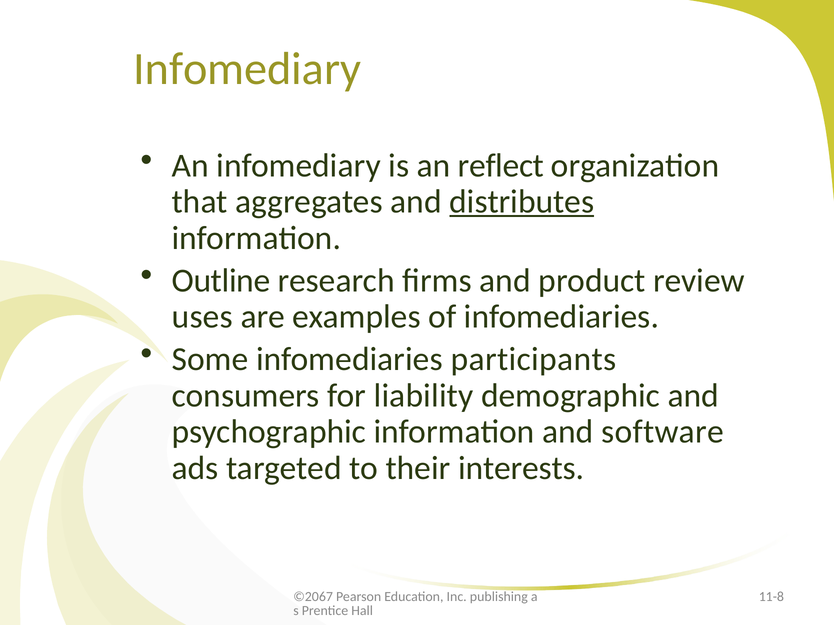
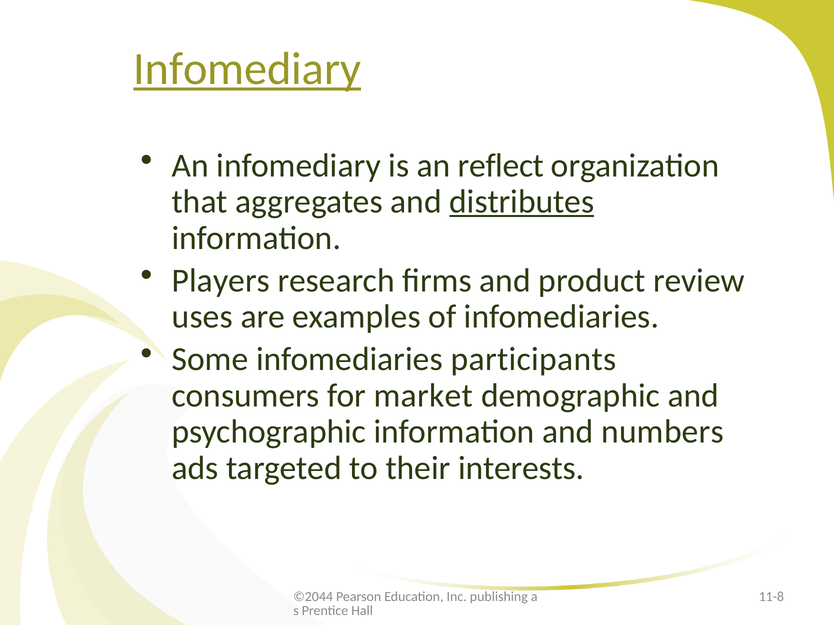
Infomediary underline: none -> present (247, 69)
Outline: Outline -> Players (221, 281)
liability: liability -> market (423, 396)
software: software -> numbers (663, 432)
©2067: ©2067 -> ©2044 (313, 597)
